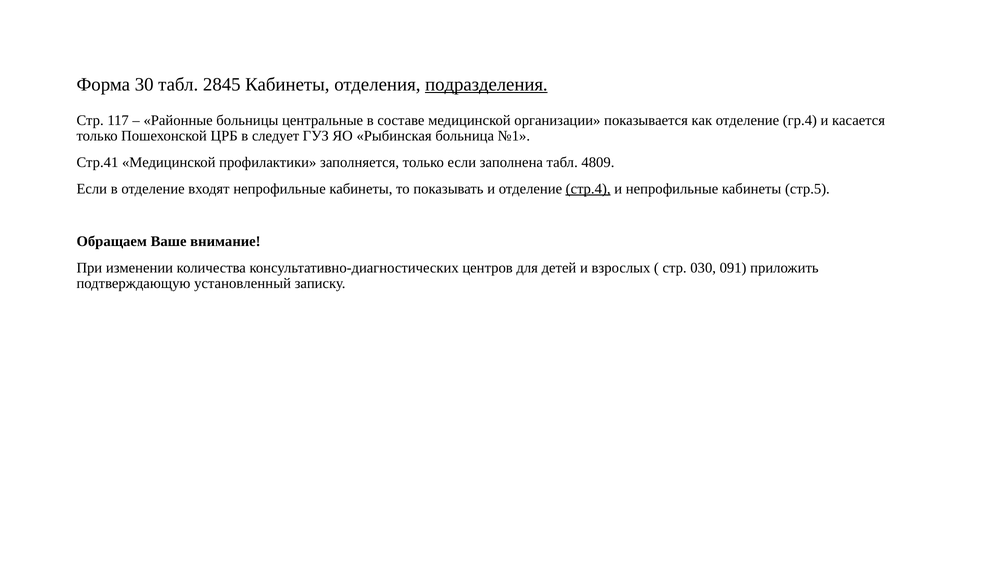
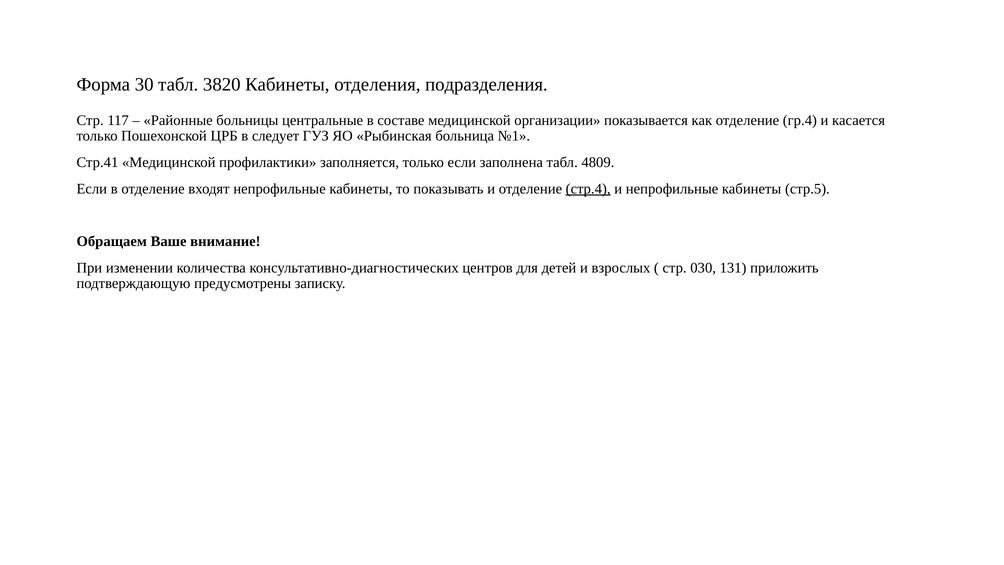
2845: 2845 -> 3820 (222, 85)
подразделения underline: present -> none (486, 85)
091: 091 -> 131 (733, 268)
установленный: установленный -> предусмотрены (243, 284)
